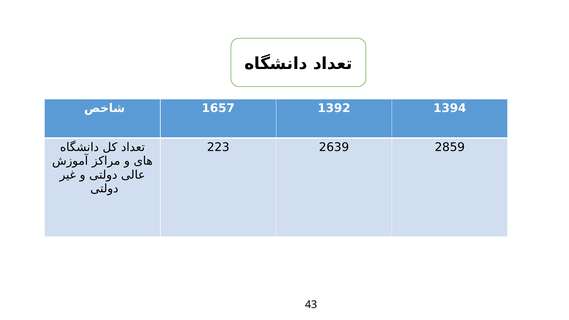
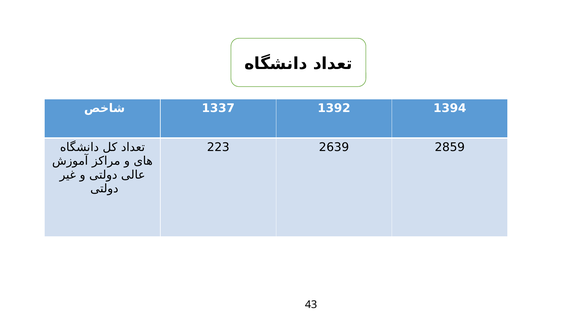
1657: 1657 -> 1337 (218, 108)
